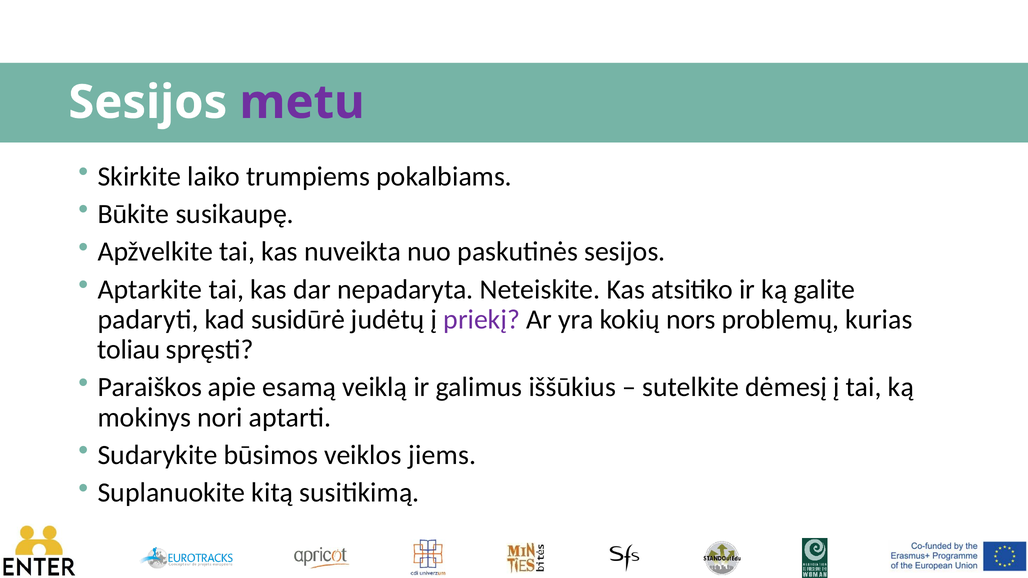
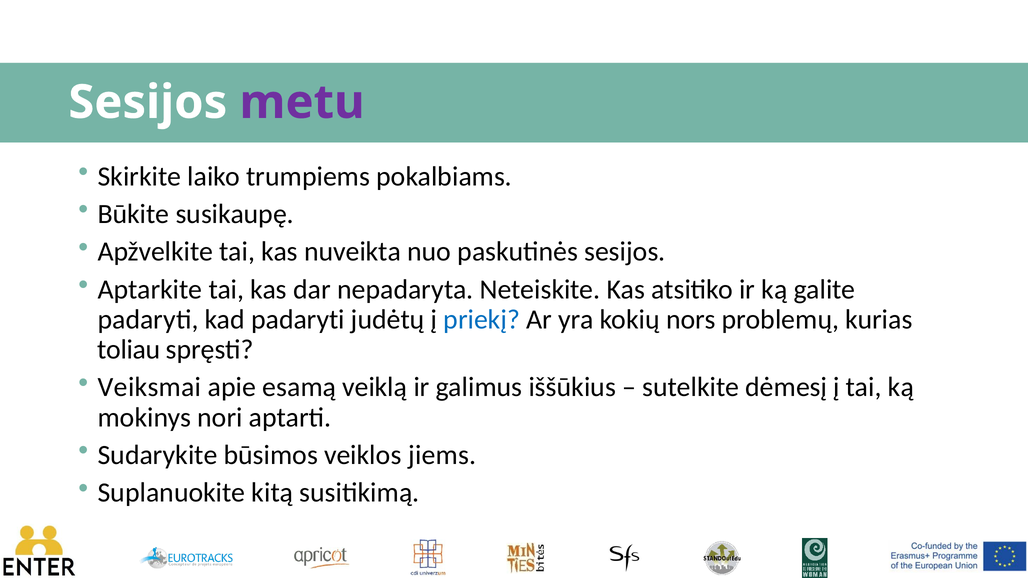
kad susidūrė: susidūrė -> padaryti (298, 320)
priekį colour: purple -> blue (482, 320)
Paraiškos: Paraiškos -> Veiksmai (150, 387)
